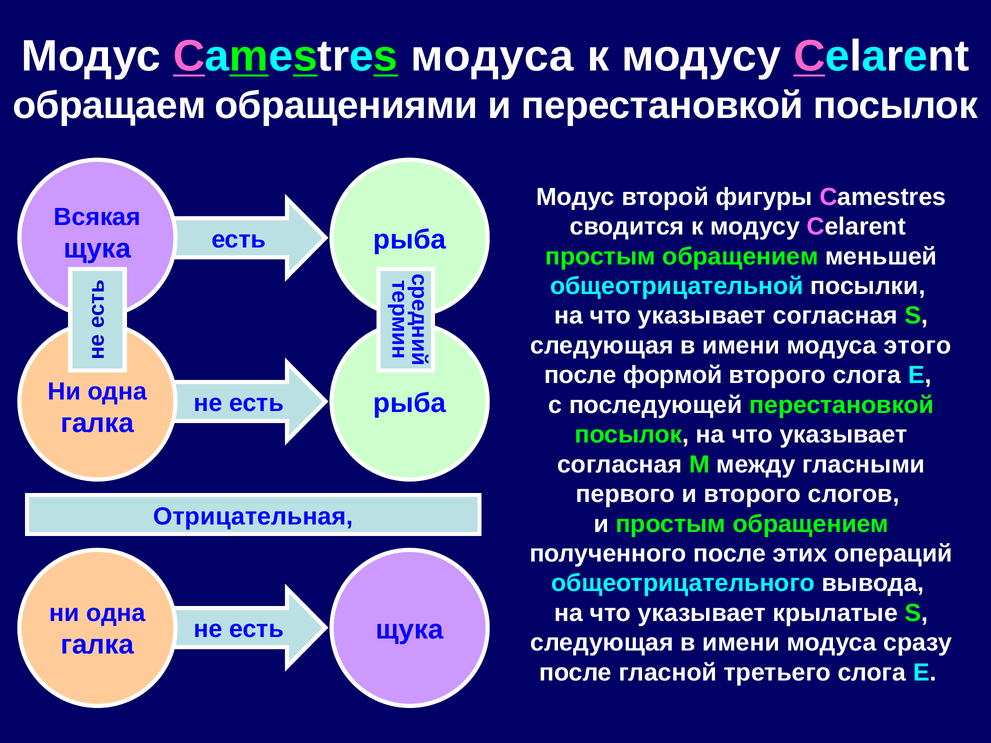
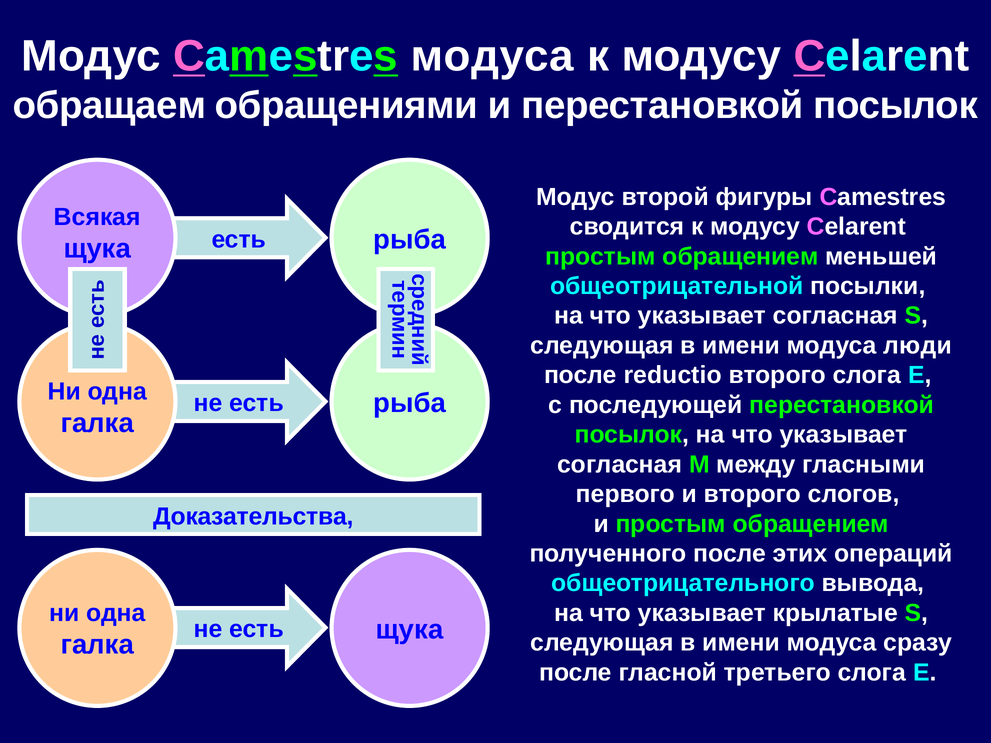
этого: этого -> люди (918, 346)
формой: формой -> reductio (673, 375)
Отрицательная: Отрицательная -> Доказательства (253, 517)
